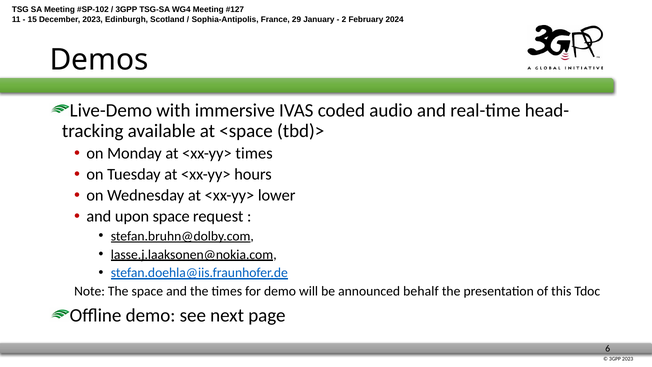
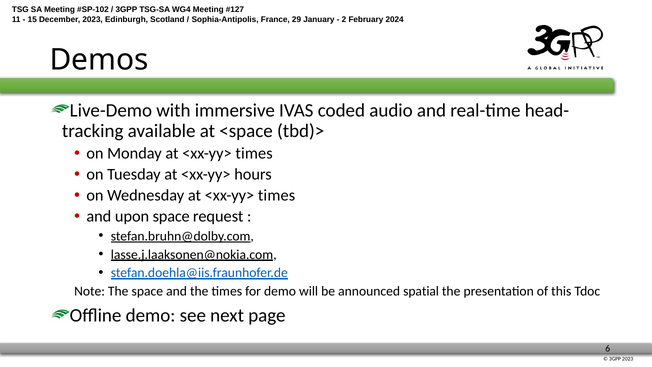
Wednesday at <xx-yy> lower: lower -> times (277, 195)
behalf: behalf -> spatial (421, 291)
